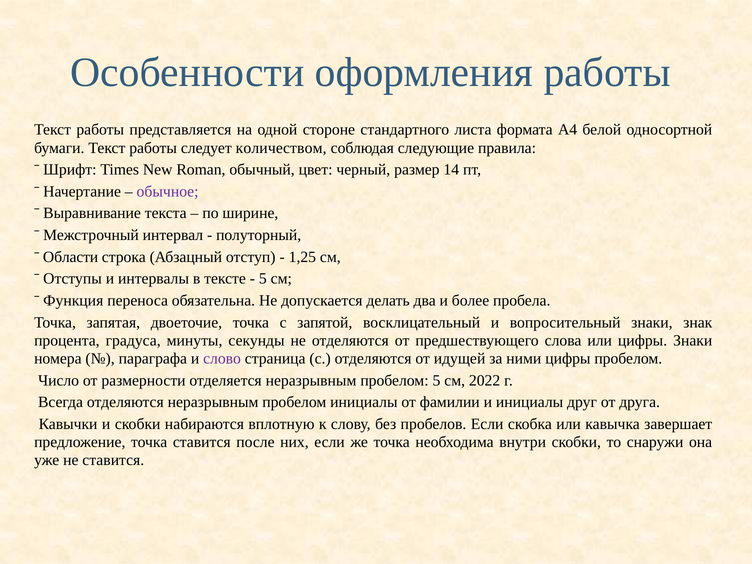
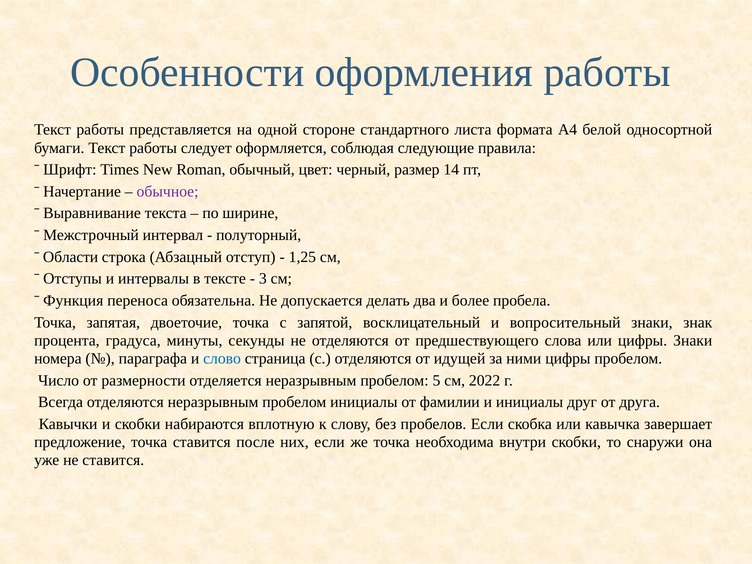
количеством: количеством -> оформляется (281, 148)
5: 5 -> 3 (263, 279)
слово colour: purple -> blue (222, 359)
